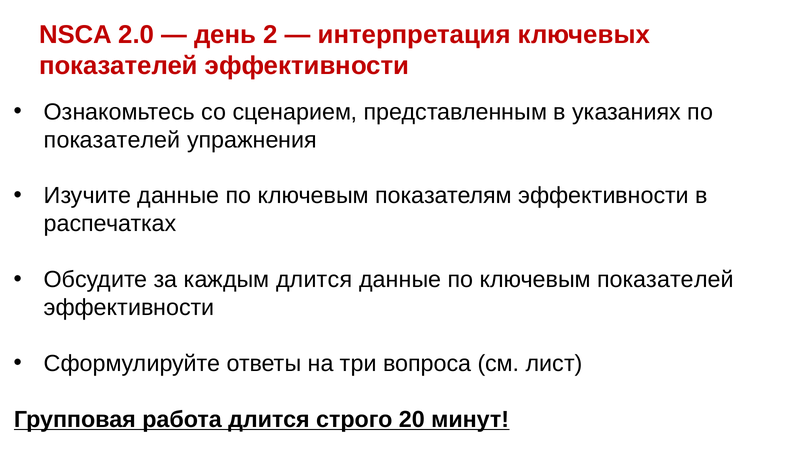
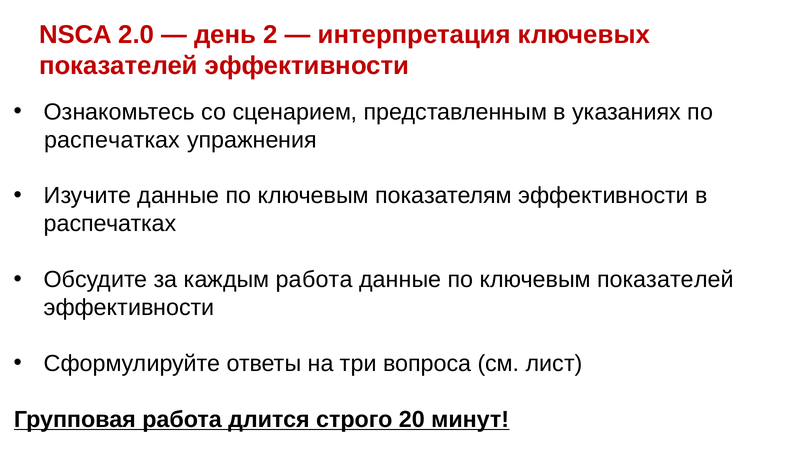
показателей: показателей -> распечатках (112, 140)
каждым длится: длится -> работа (314, 280)
